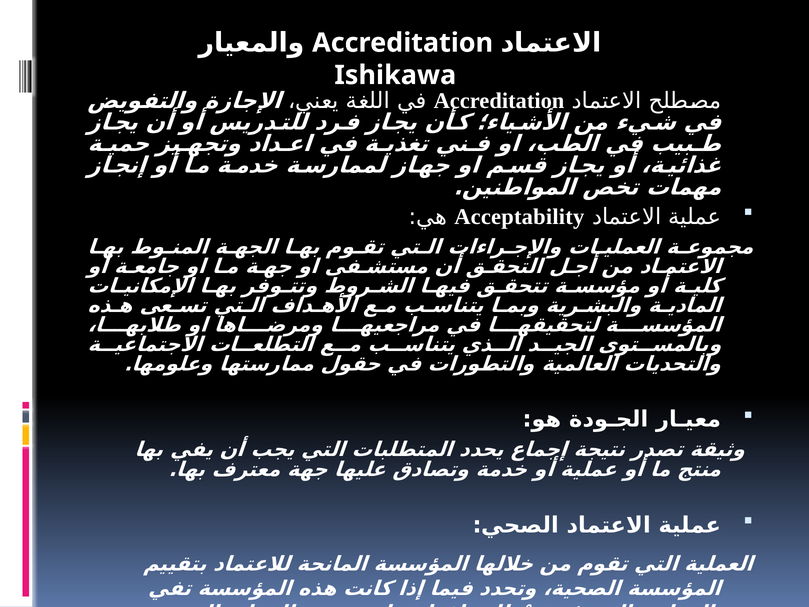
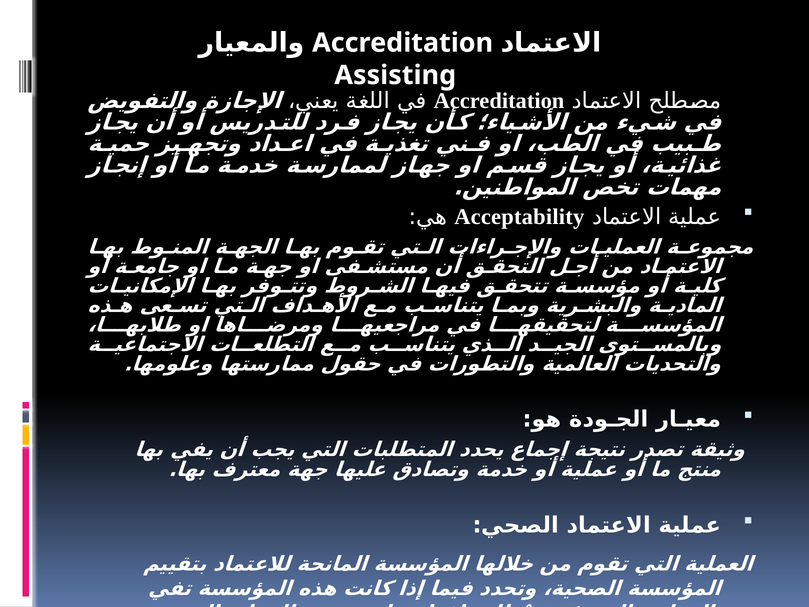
Ishikawa: Ishikawa -> Assisting (395, 75)
